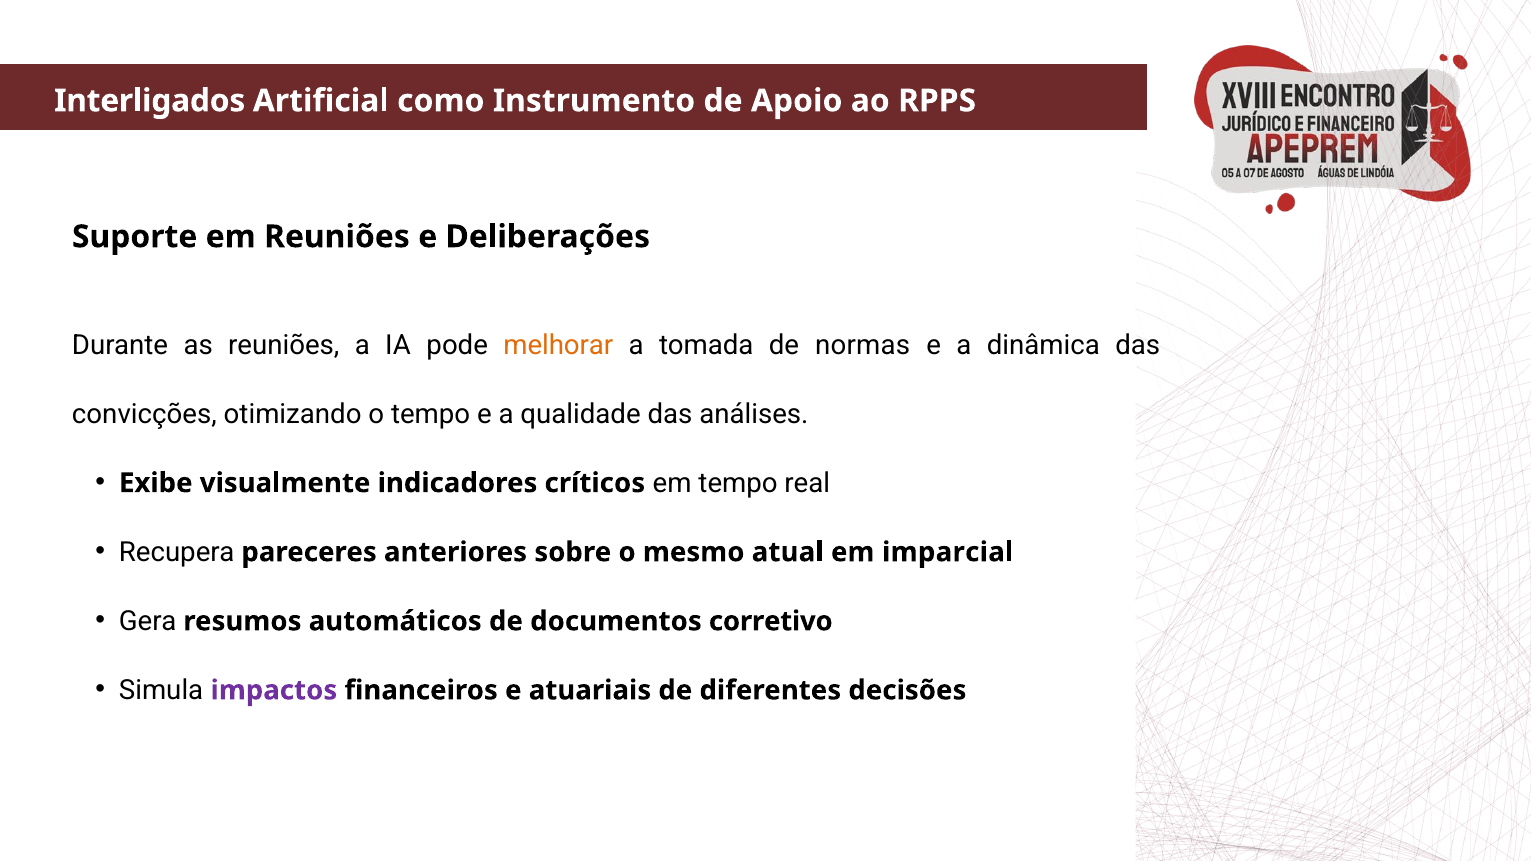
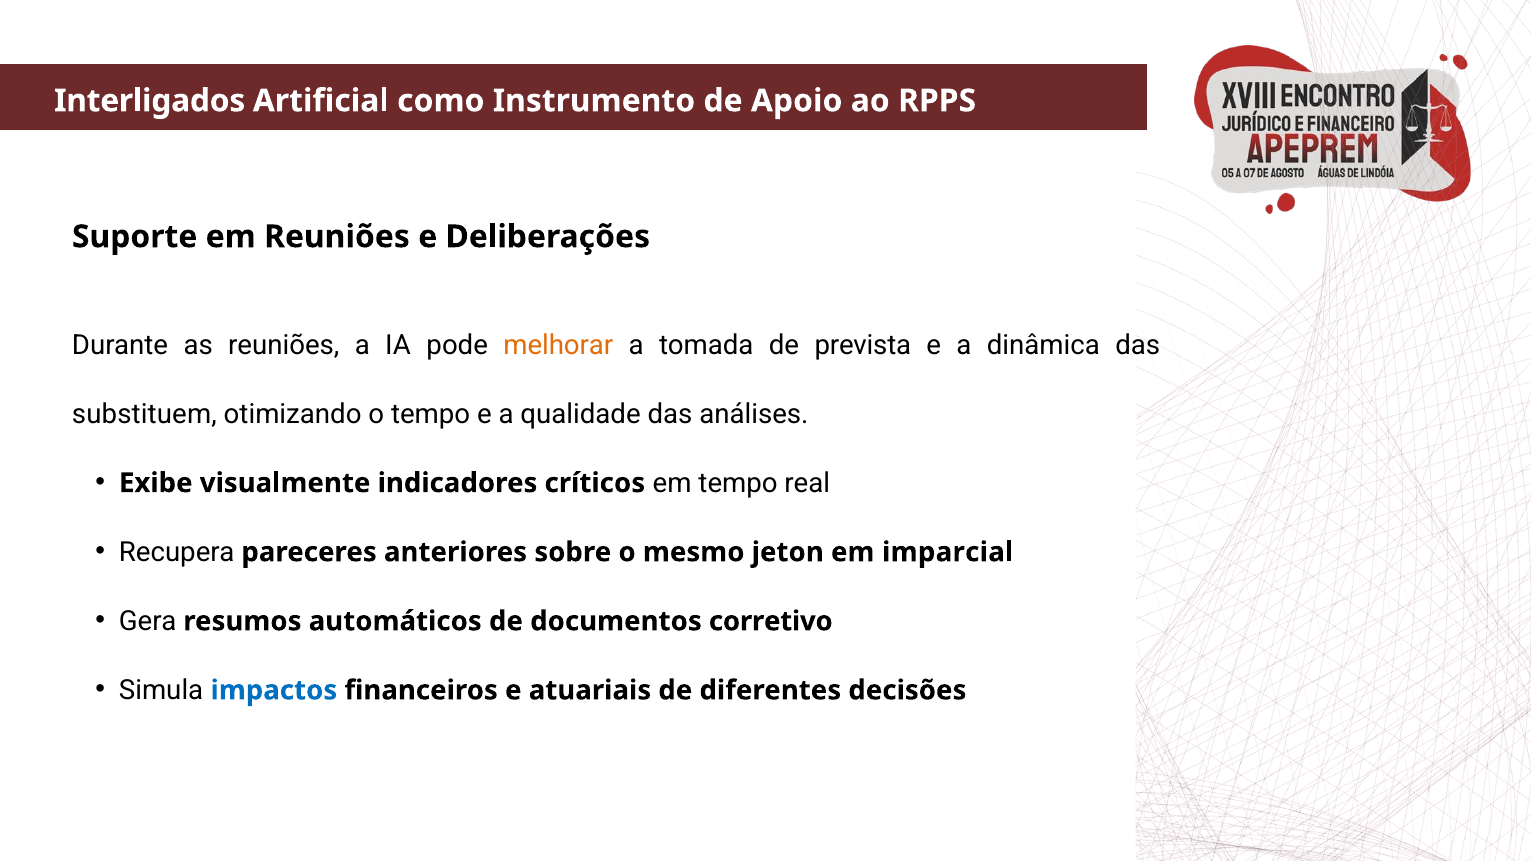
normas: normas -> prevista (863, 345)
convicções: convicções -> substituem (144, 414)
atual: atual -> jeton (788, 552)
impactos colour: purple -> blue (274, 690)
